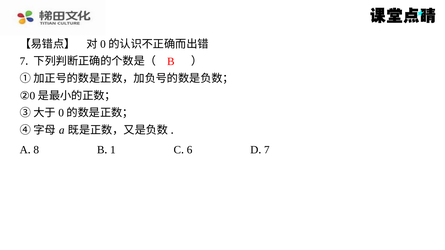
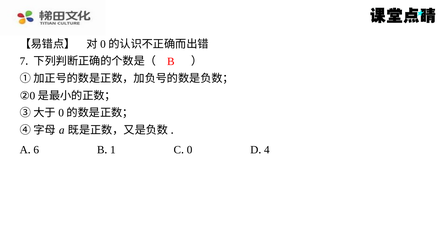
8: 8 -> 6 (36, 150)
6: 6 -> 0 (190, 150)
7: 7 -> 4 (267, 150)
